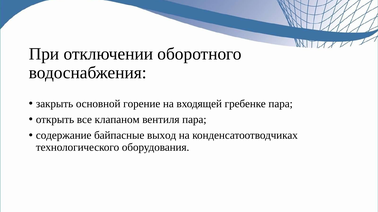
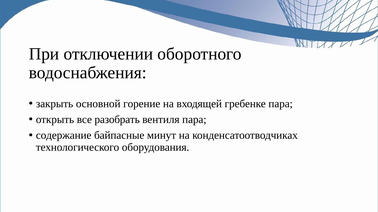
клапаном: клапаном -> разобрать (117, 120)
выход: выход -> минут (162, 136)
